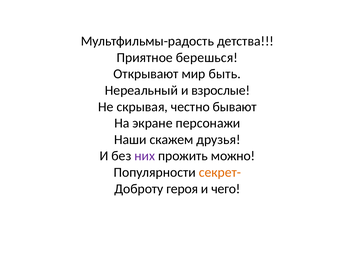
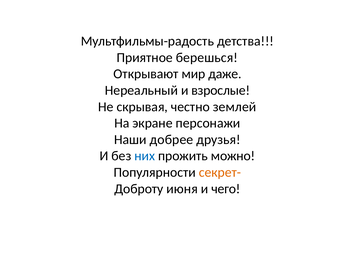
быть: быть -> даже (225, 74)
бывают: бывают -> землей (235, 107)
скажем: скажем -> добрее (171, 140)
них colour: purple -> blue (145, 156)
героя: героя -> июня (182, 189)
